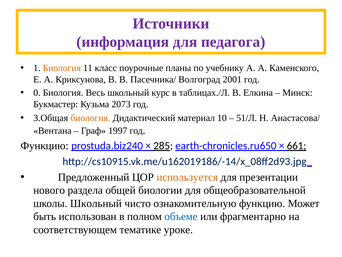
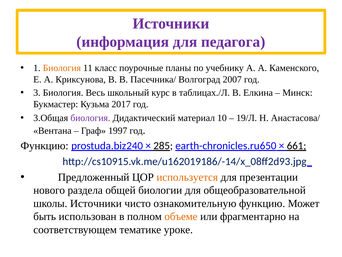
2001: 2001 -> 2007 (232, 79)
0: 0 -> 3 (37, 93)
2073: 2073 -> 2017 (121, 104)
биология colour: orange -> purple (90, 118)
51/Л: 51/Л -> 19/Л (247, 118)
школы Школьный: Школьный -> Источники (96, 203)
объеме colour: blue -> orange (181, 216)
